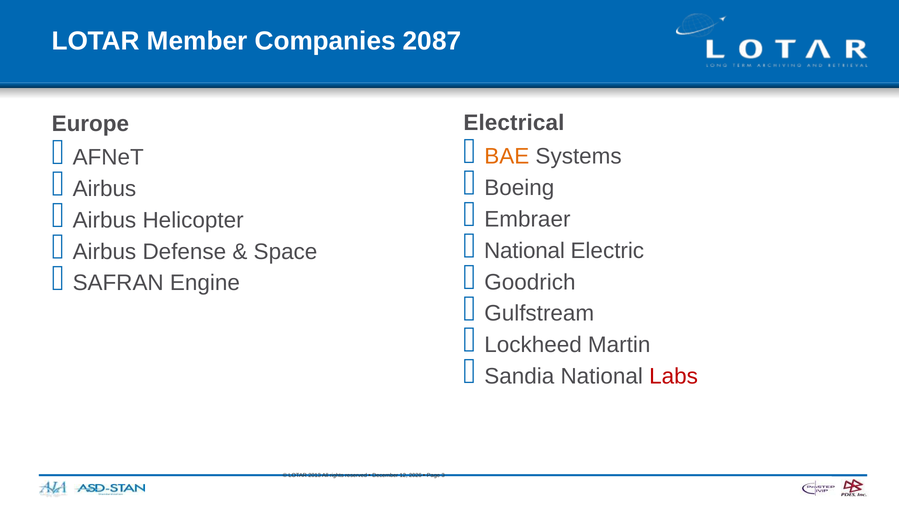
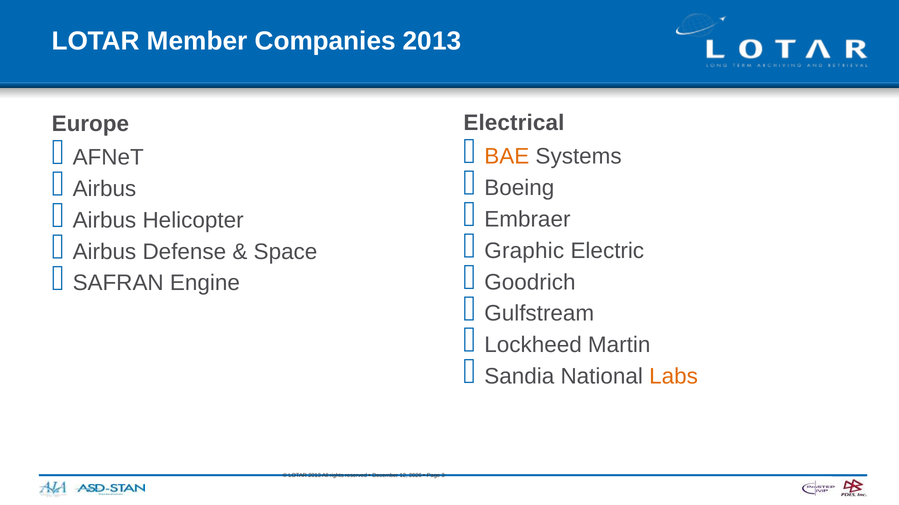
Companies 2087: 2087 -> 2013 (432, 41)
National: National -> Graphic (524, 251)
Labs colour: red -> orange (674, 377)
